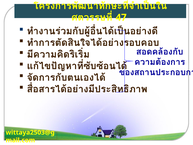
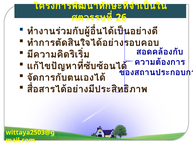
47: 47 -> 26 (121, 17)
